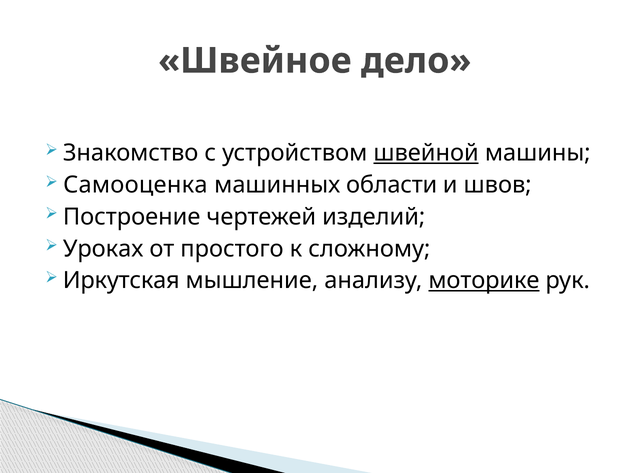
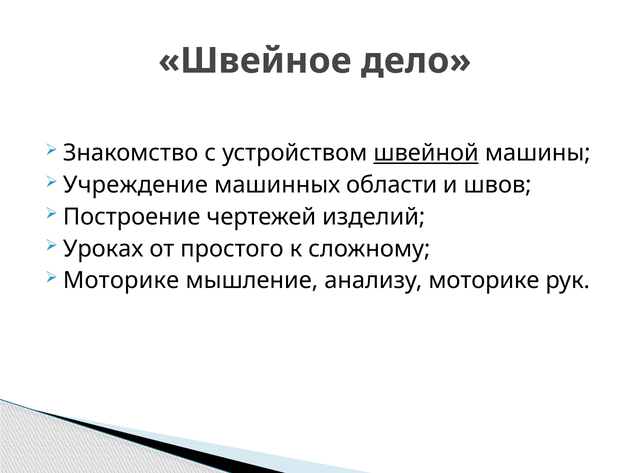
Самооценка: Самооценка -> Учреждение (135, 185)
Иркутская: Иркутская -> Моторике (121, 280)
моторике underline: present -> none (484, 280)
